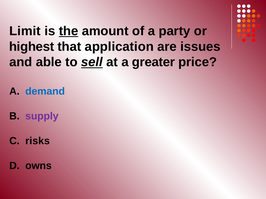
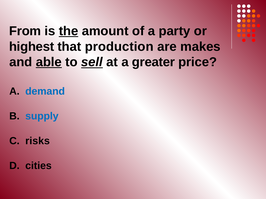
Limit: Limit -> From (25, 31)
application: application -> production (119, 47)
issues: issues -> makes (200, 47)
able underline: none -> present (49, 62)
supply colour: purple -> blue (42, 116)
owns: owns -> cities (38, 166)
